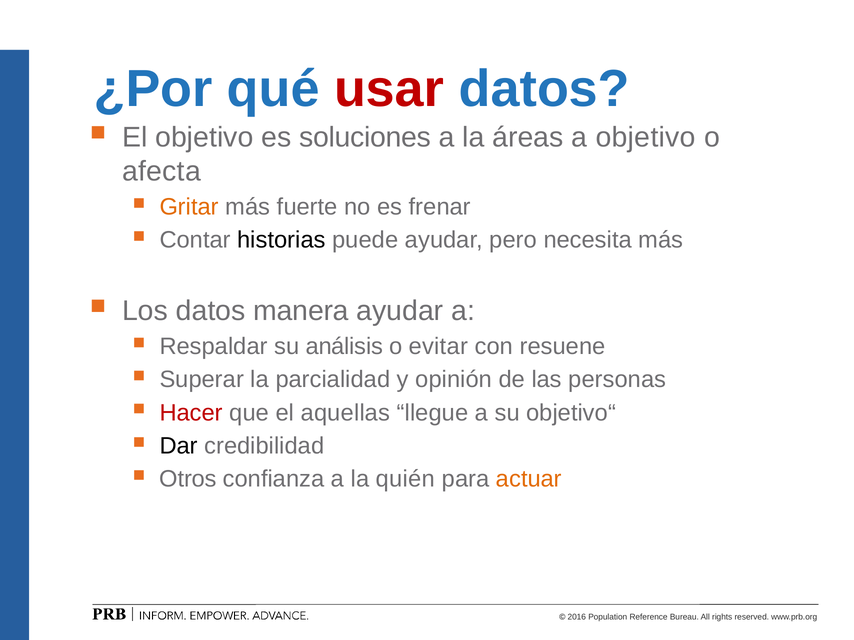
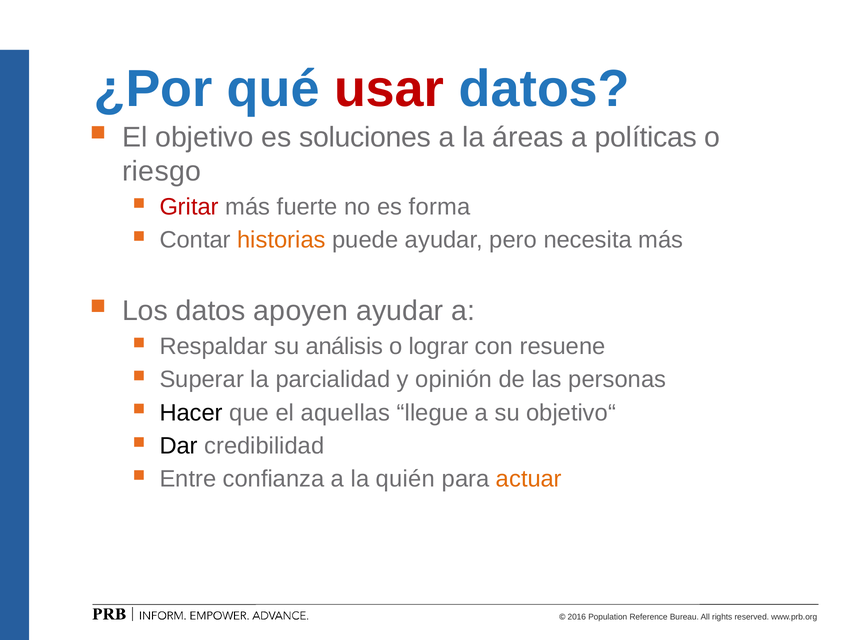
a objetivo: objetivo -> políticas (646, 137)
afecta: afecta -> riesgo (162, 171)
Gritar colour: orange -> red (189, 207)
frenar: frenar -> forma (440, 207)
historias colour: black -> orange (281, 240)
manera: manera -> apoyen (301, 311)
evitar: evitar -> lograr (439, 347)
Hacer colour: red -> black (191, 413)
Otros: Otros -> Entre (188, 479)
